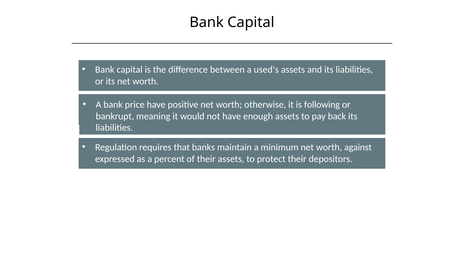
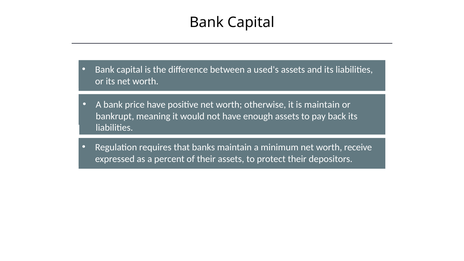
is following: following -> maintain (322, 105)
against: against -> receive (358, 147)
